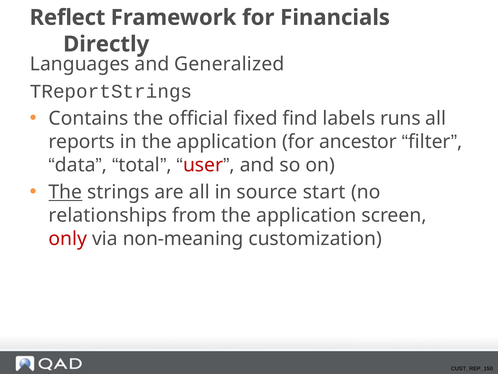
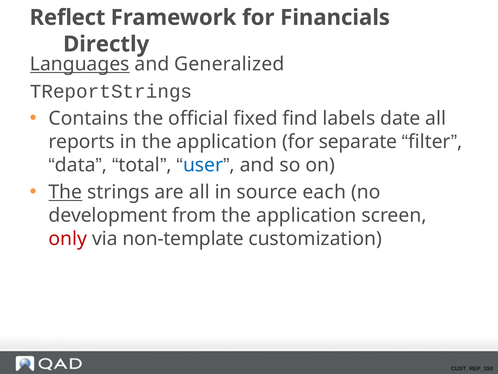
Languages underline: none -> present (80, 64)
runs: runs -> date (400, 118)
ancestor: ancestor -> separate (358, 142)
user colour: red -> blue (203, 165)
start: start -> each (324, 192)
relationships: relationships -> development (108, 215)
non-meaning: non-meaning -> non-template (183, 238)
